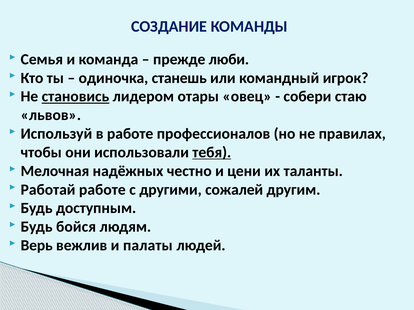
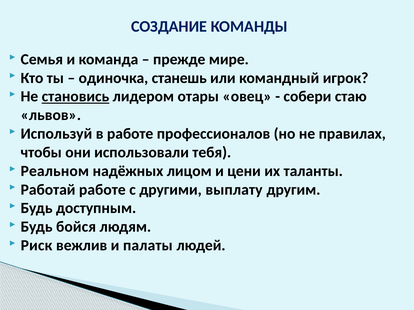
люби: люби -> мире (229, 59)
тебя underline: present -> none (212, 153)
Мелочная: Мелочная -> Реальном (55, 171)
честно: честно -> лицом (189, 171)
сожалей: сожалей -> выплату (234, 190)
Верь: Верь -> Риск (37, 246)
